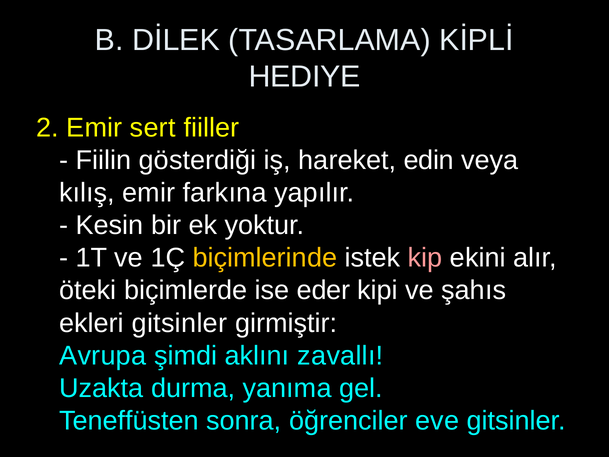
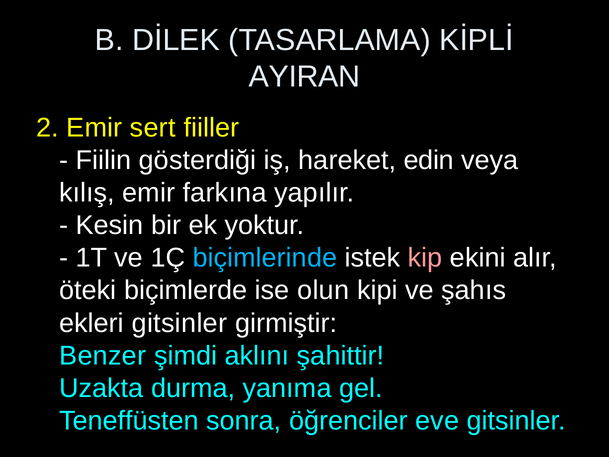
HEDIYE: HEDIYE -> AYIRAN (305, 77)
biçimlerinde colour: yellow -> light blue (265, 258)
eder: eder -> olun (323, 290)
Avrupa: Avrupa -> Benzer (103, 355)
zavallı: zavallı -> şahittir (341, 355)
